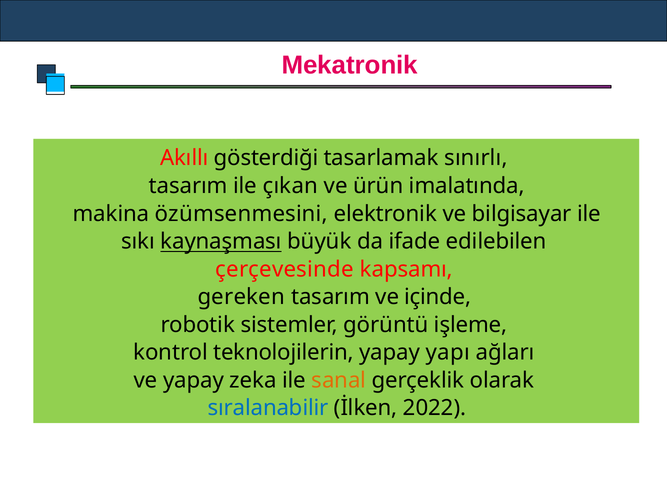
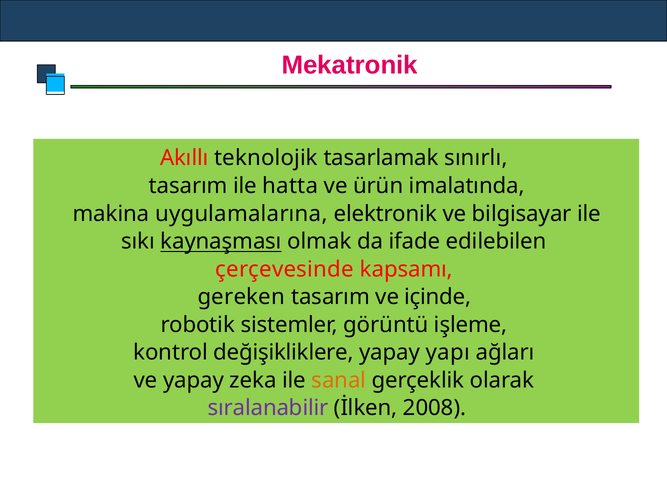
gösterdiği: gösterdiği -> teknolojik (266, 158)
çıkan: çıkan -> hatta (290, 186)
özümsenmesini: özümsenmesini -> uygulamalarına (241, 214)
büyük: büyük -> olmak (319, 242)
teknolojilerin: teknolojilerin -> değişikliklere (284, 353)
sıralanabilir colour: blue -> purple (268, 408)
2022: 2022 -> 2008 (435, 408)
